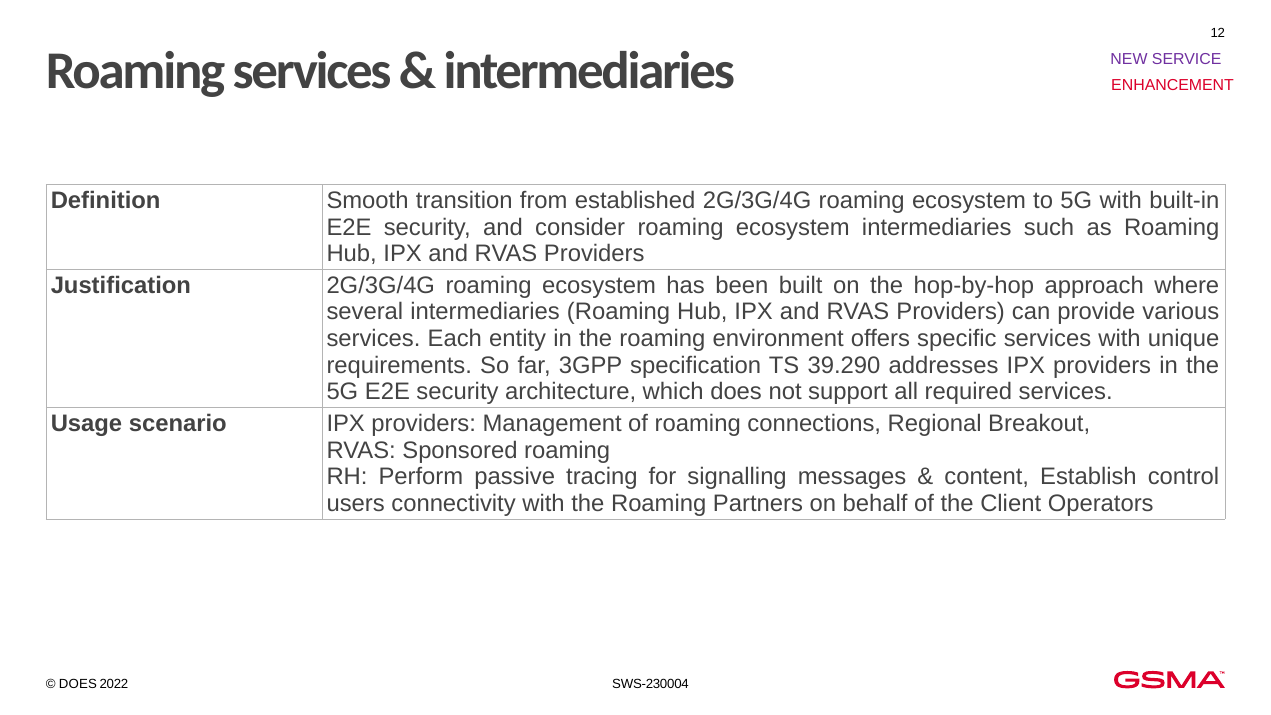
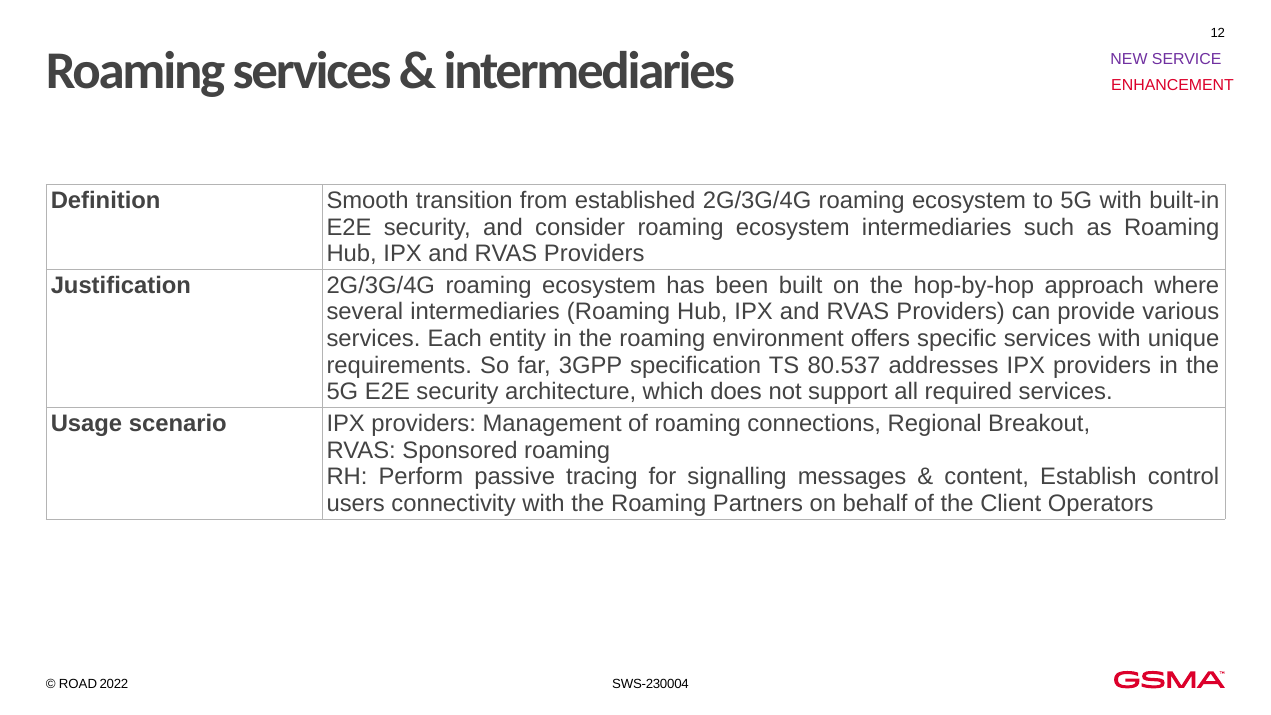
39.290: 39.290 -> 80.537 (844, 365)
DOES: DOES -> ROAD (78, 684)
